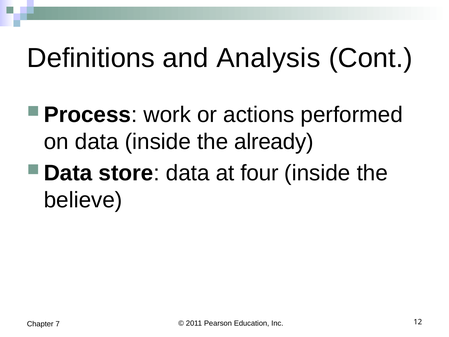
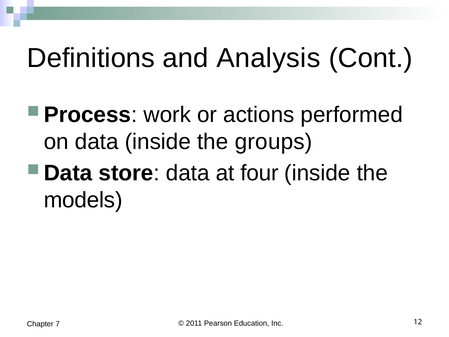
already: already -> groups (274, 142)
believe: believe -> models (83, 200)
